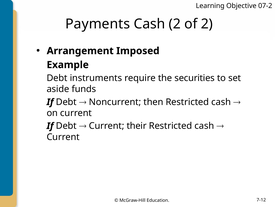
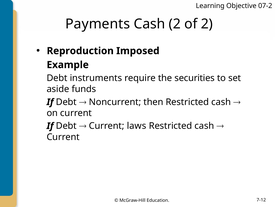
Arrangement: Arrangement -> Reproduction (80, 51)
their: their -> laws (137, 125)
